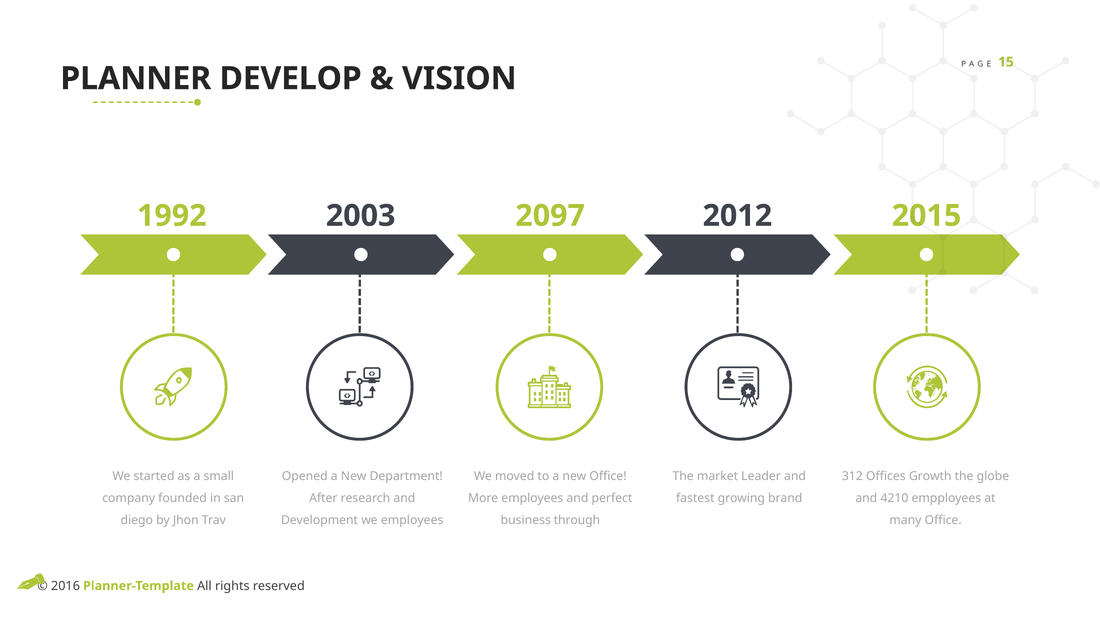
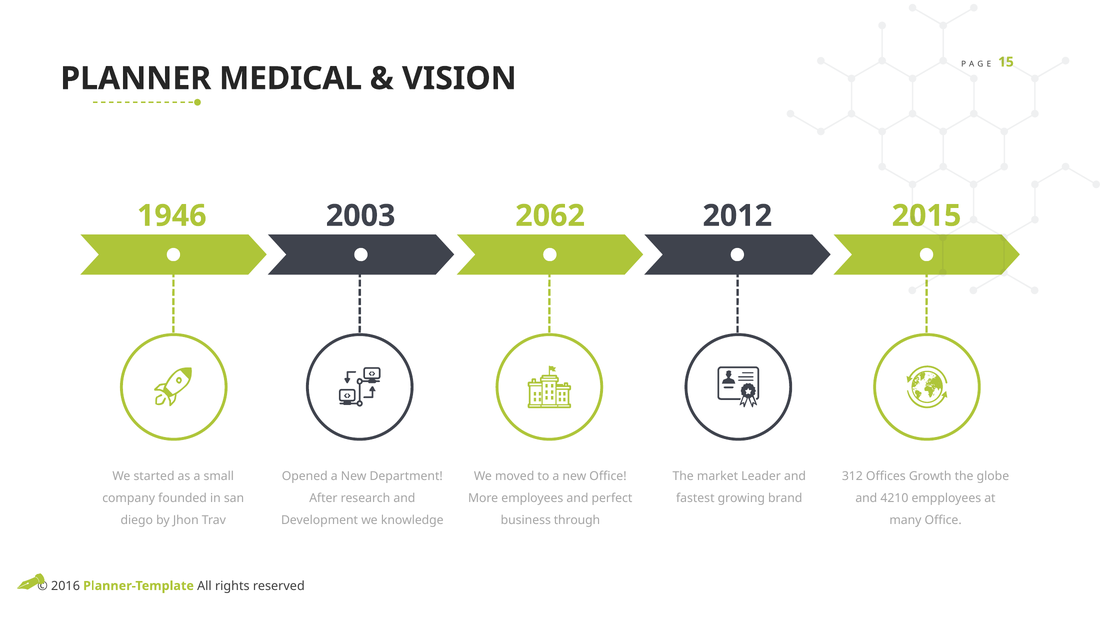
DEVELOP: DEVELOP -> MEDICAL (291, 79)
1992: 1992 -> 1946 (172, 216)
2097: 2097 -> 2062 (550, 216)
we employees: employees -> knowledge (412, 520)
